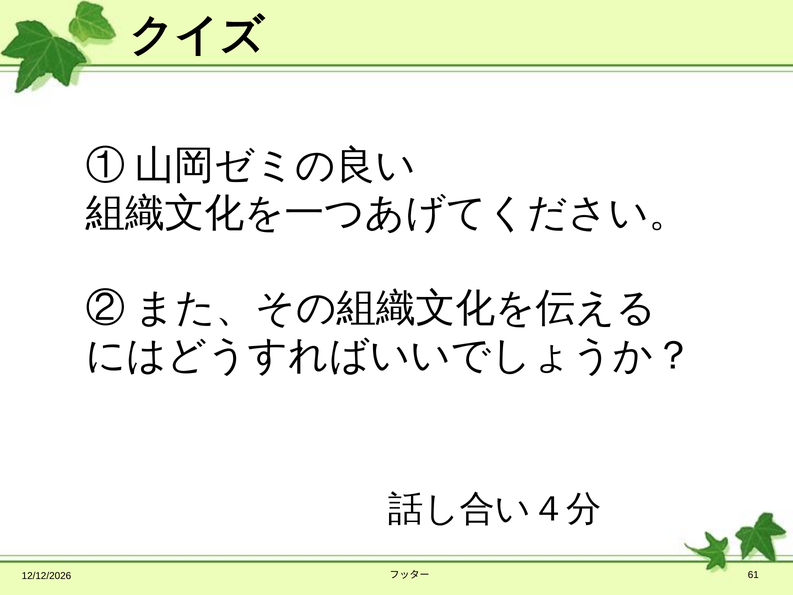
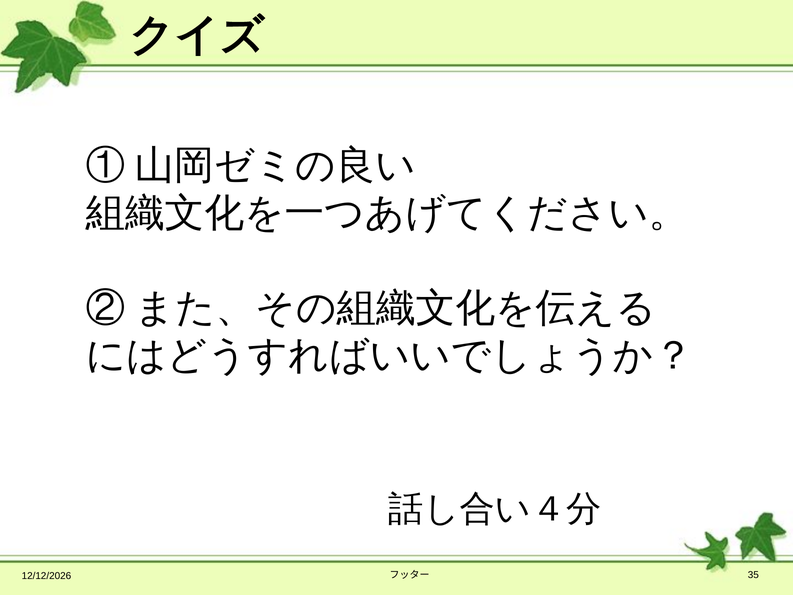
61: 61 -> 35 (753, 575)
